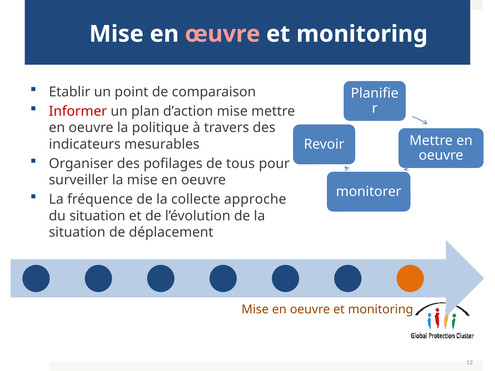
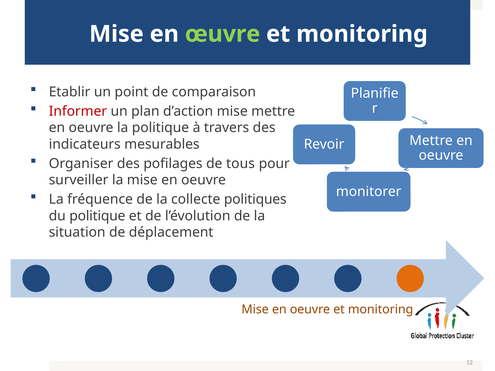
œuvre colour: pink -> light green (223, 34)
approche: approche -> politiques (255, 199)
du situation: situation -> politique (97, 216)
